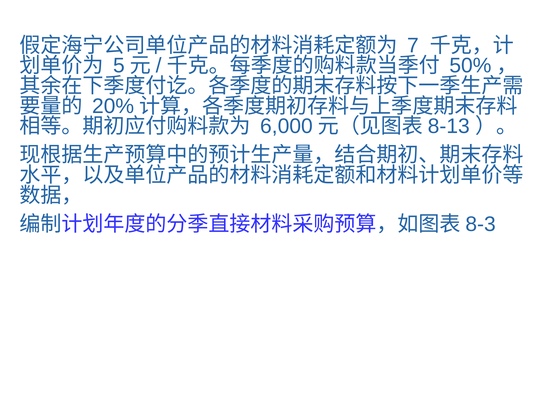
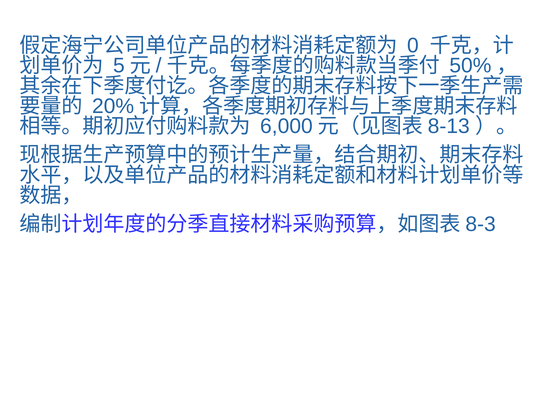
7: 7 -> 0 (413, 45)
